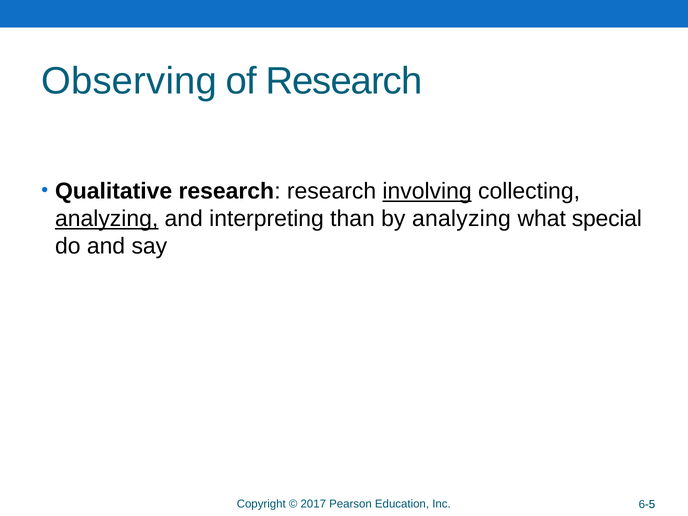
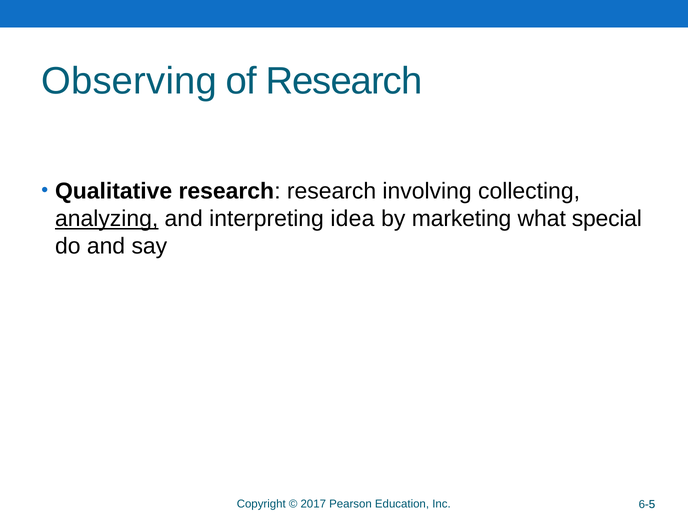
involving underline: present -> none (427, 191)
than: than -> idea (352, 219)
by analyzing: analyzing -> marketing (462, 219)
